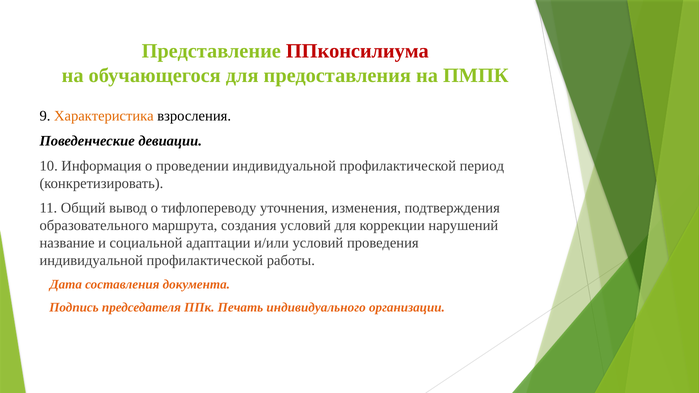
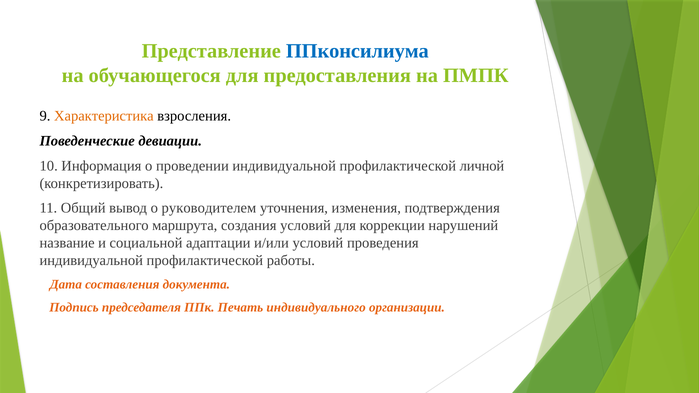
ППконсилиума colour: red -> blue (357, 51)
период: период -> личной (482, 166)
тифлопереводу: тифлопереводу -> руководителем (209, 208)
